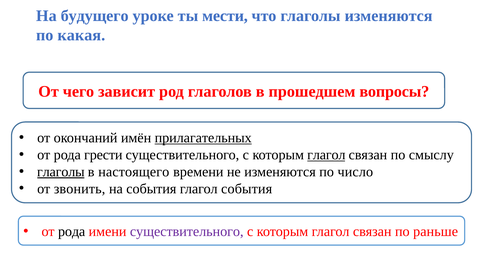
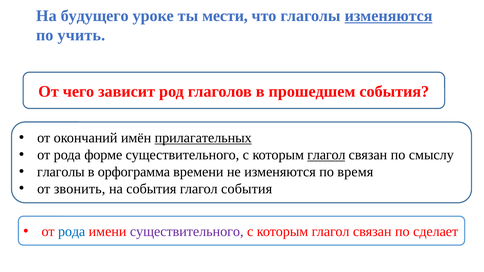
изменяются underline: none -> present (389, 16)
какая: какая -> учить (81, 35)
прошедшем вопросы: вопросы -> события (394, 92)
грести: грести -> форме (103, 155)
глаголы underline: present -> none (61, 172)
настоящего: настоящего -> орфограмма (134, 172)
число: число -> время (355, 172)
рода colour: black -> blue (72, 232)
раньше: раньше -> сделает (436, 232)
